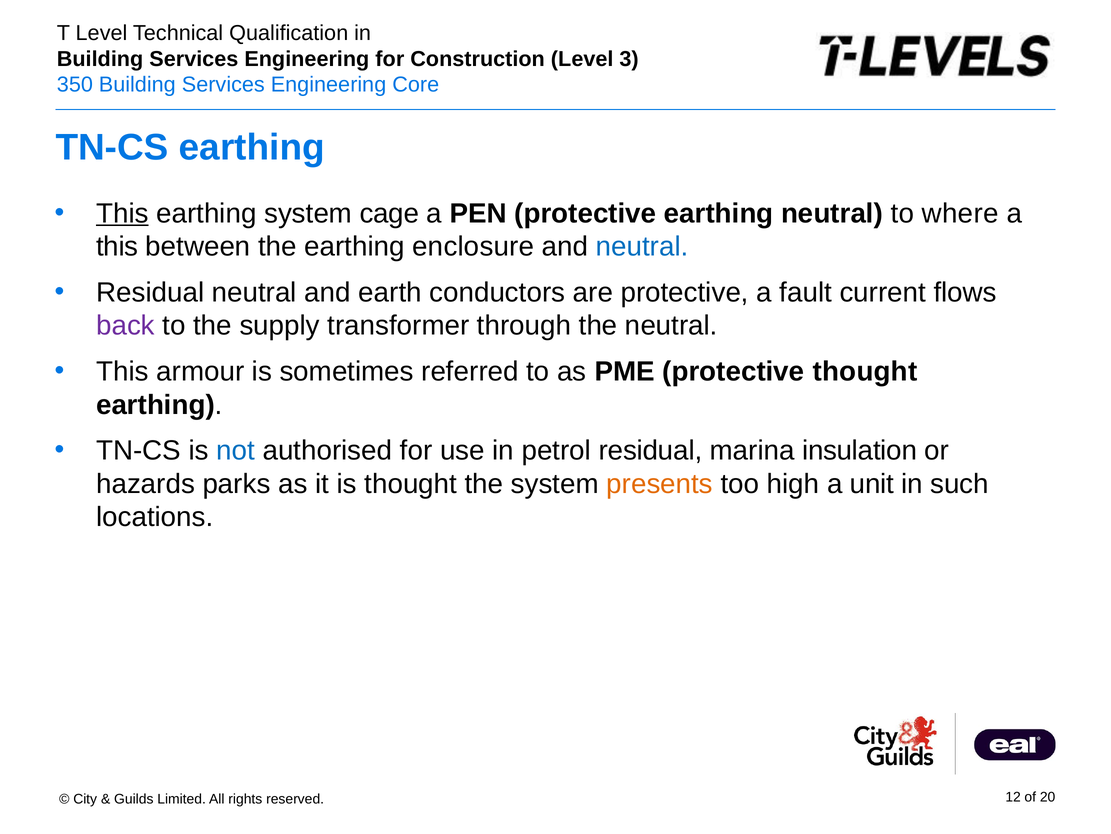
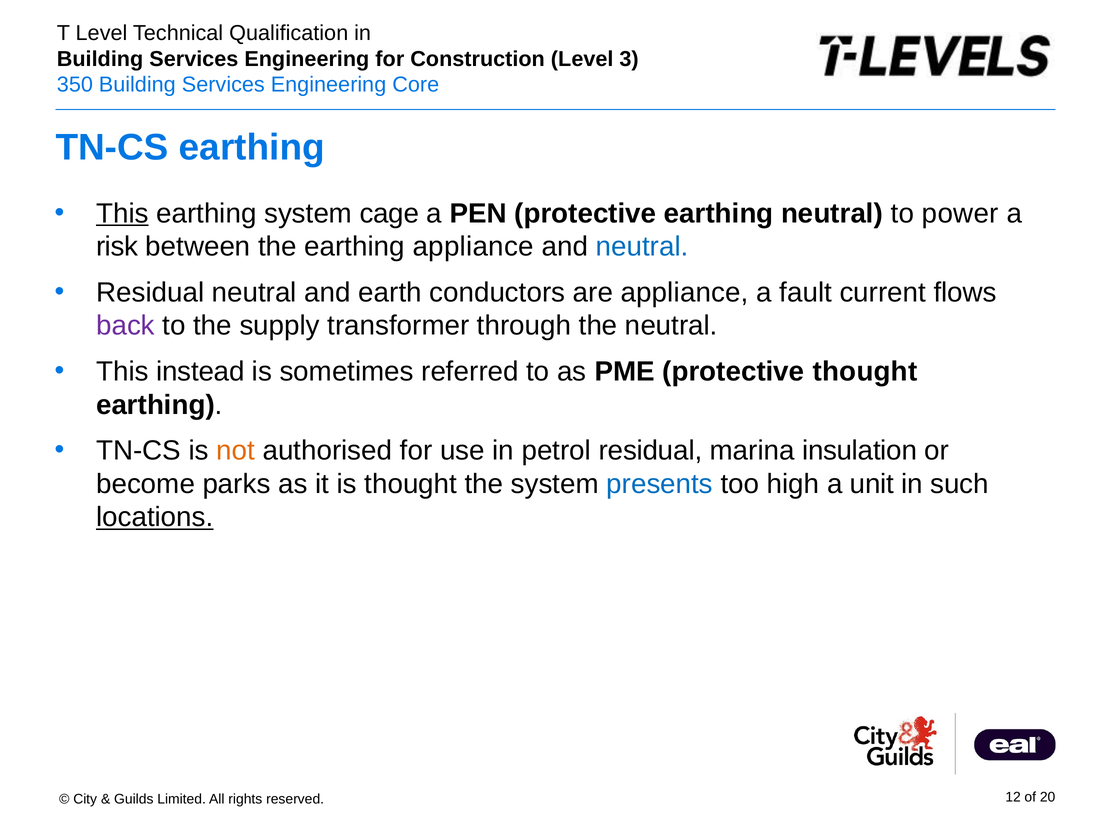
where: where -> power (960, 213)
this: this -> risk (117, 246)
earthing enclosure: enclosure -> appliance (473, 246)
are protective: protective -> appliance (685, 292)
armour: armour -> instead (200, 371)
not colour: blue -> orange (236, 450)
hazards: hazards -> become (146, 483)
presents colour: orange -> blue (660, 483)
locations underline: none -> present (155, 517)
